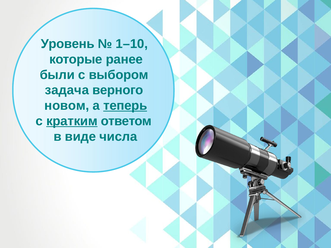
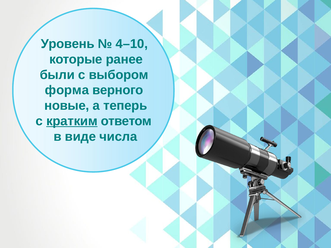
1–10: 1–10 -> 4–10 (132, 44)
задача: задача -> форма (67, 90)
новом: новом -> новые (67, 106)
теперь underline: present -> none (125, 106)
